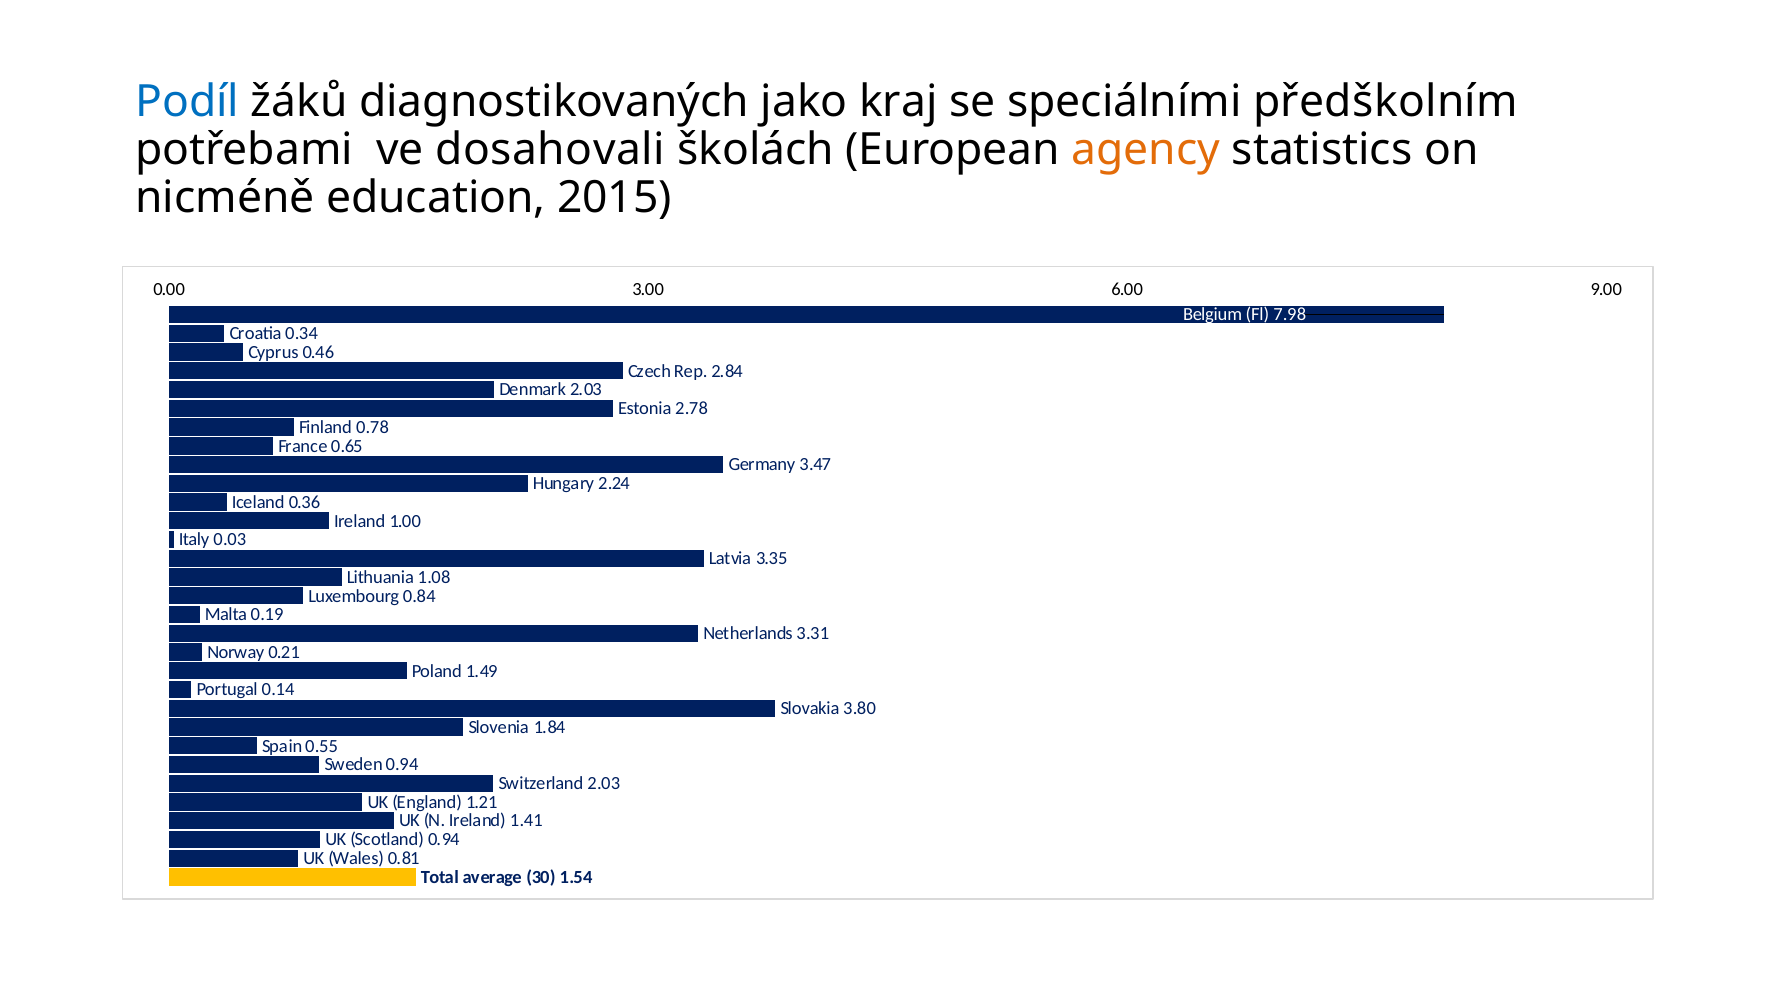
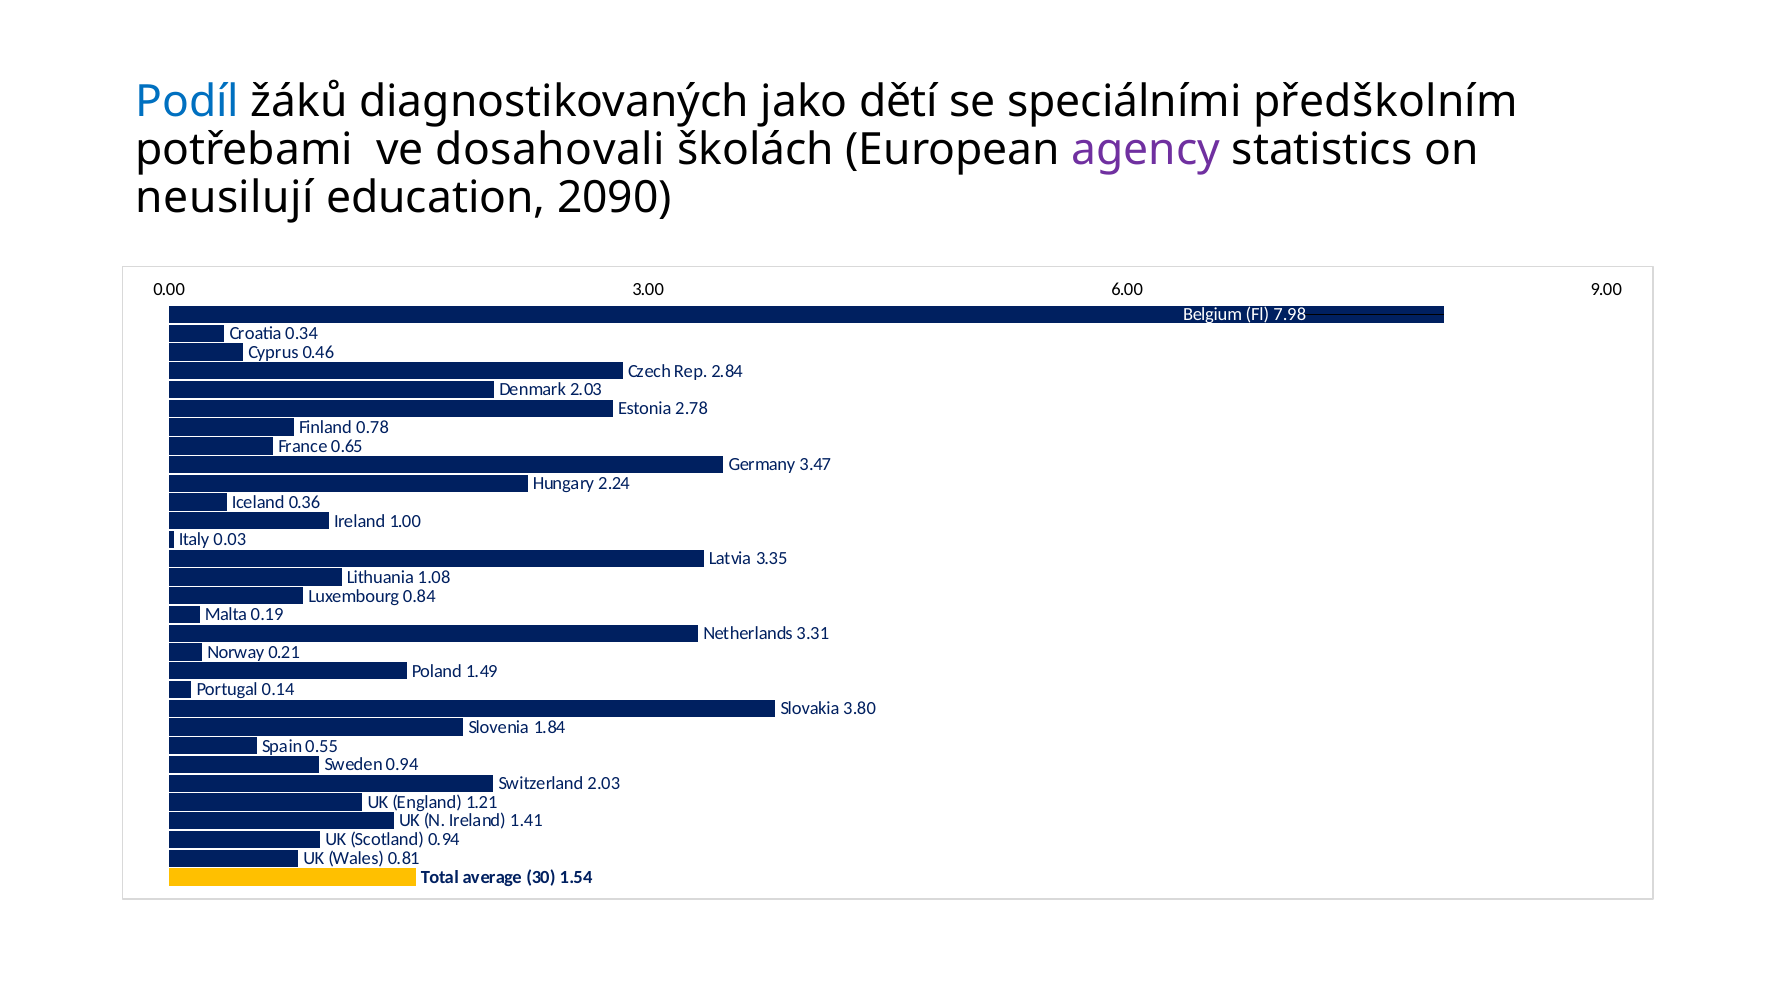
kraj: kraj -> dětí (899, 101)
agency colour: orange -> purple (1146, 149)
nicméně: nicméně -> neusilují (225, 197)
2015: 2015 -> 2090 (615, 197)
